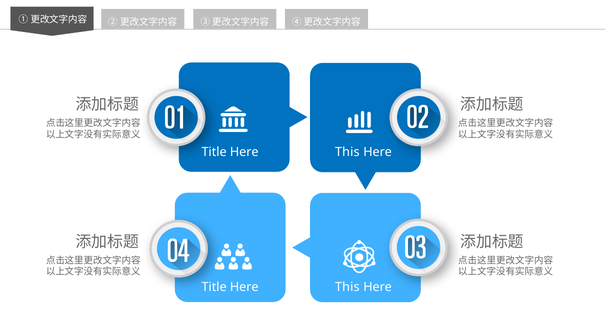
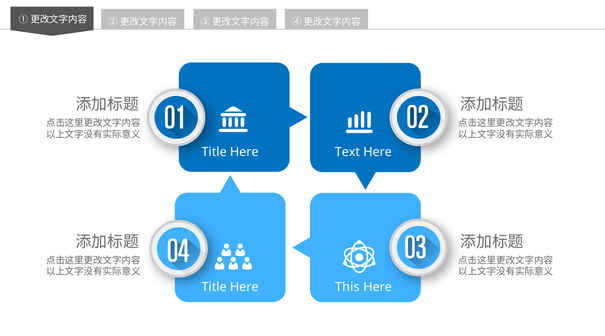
This: This -> Text (347, 152)
